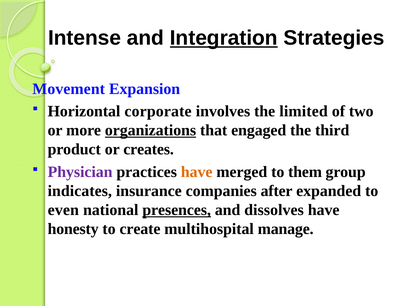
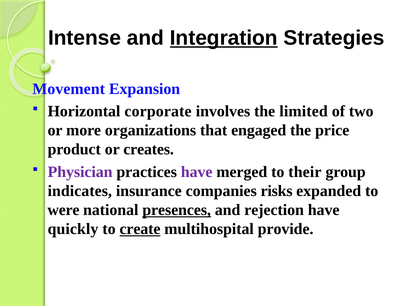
organizations underline: present -> none (151, 130)
third: third -> price (332, 130)
have colour: orange -> purple (197, 171)
them: them -> their (305, 171)
after: after -> risks (277, 190)
even: even -> were (63, 209)
dissolves: dissolves -> rejection (274, 209)
honesty: honesty -> quickly (73, 228)
create underline: none -> present (140, 228)
manage: manage -> provide (286, 228)
